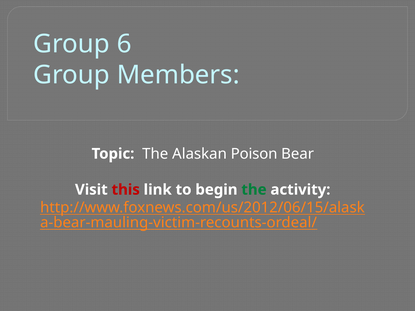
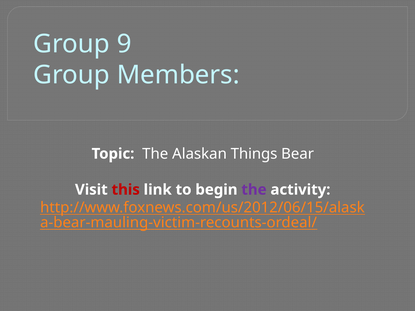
6: 6 -> 9 (124, 44)
Poison: Poison -> Things (254, 154)
the colour: green -> purple (254, 190)
